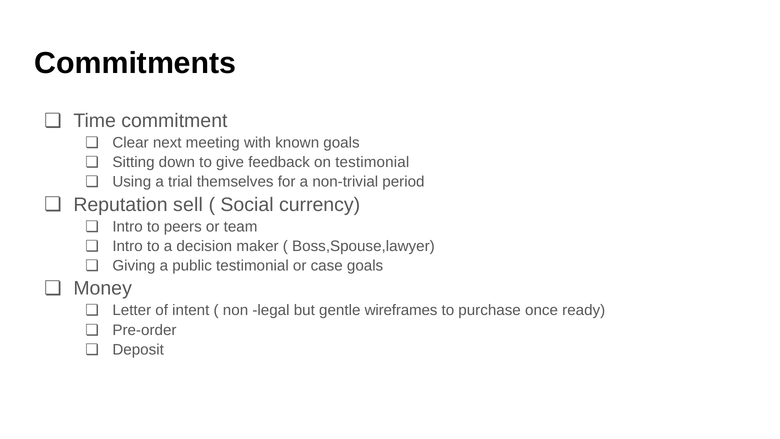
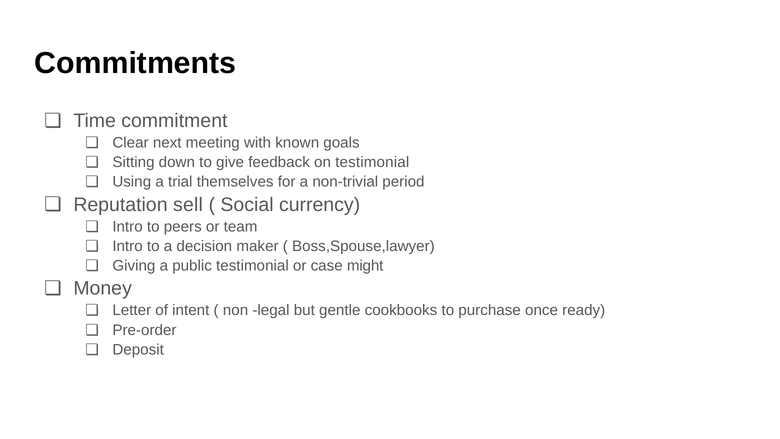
case goals: goals -> might (365, 266)
wireframes: wireframes -> cookbooks (401, 310)
